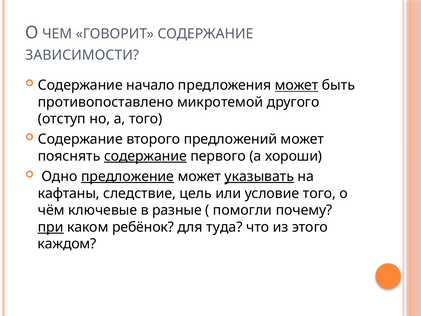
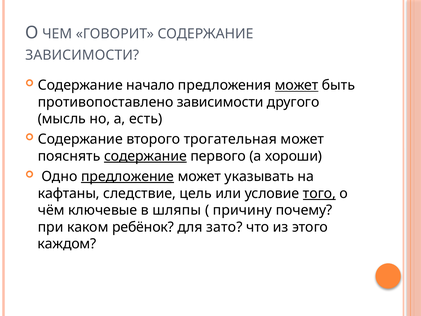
противопоставлено микротемой: микротемой -> зависимости (220, 102)
отступ: отступ -> мысль (62, 119)
а того: того -> есть (146, 119)
предложений: предложений -> трогательная (230, 139)
указывать underline: present -> none (259, 176)
того underline: none -> present (319, 193)
разные: разные -> шляпы (177, 210)
помогли: помогли -> причину (242, 210)
при underline: present -> none (51, 227)
туда: туда -> зато (224, 227)
